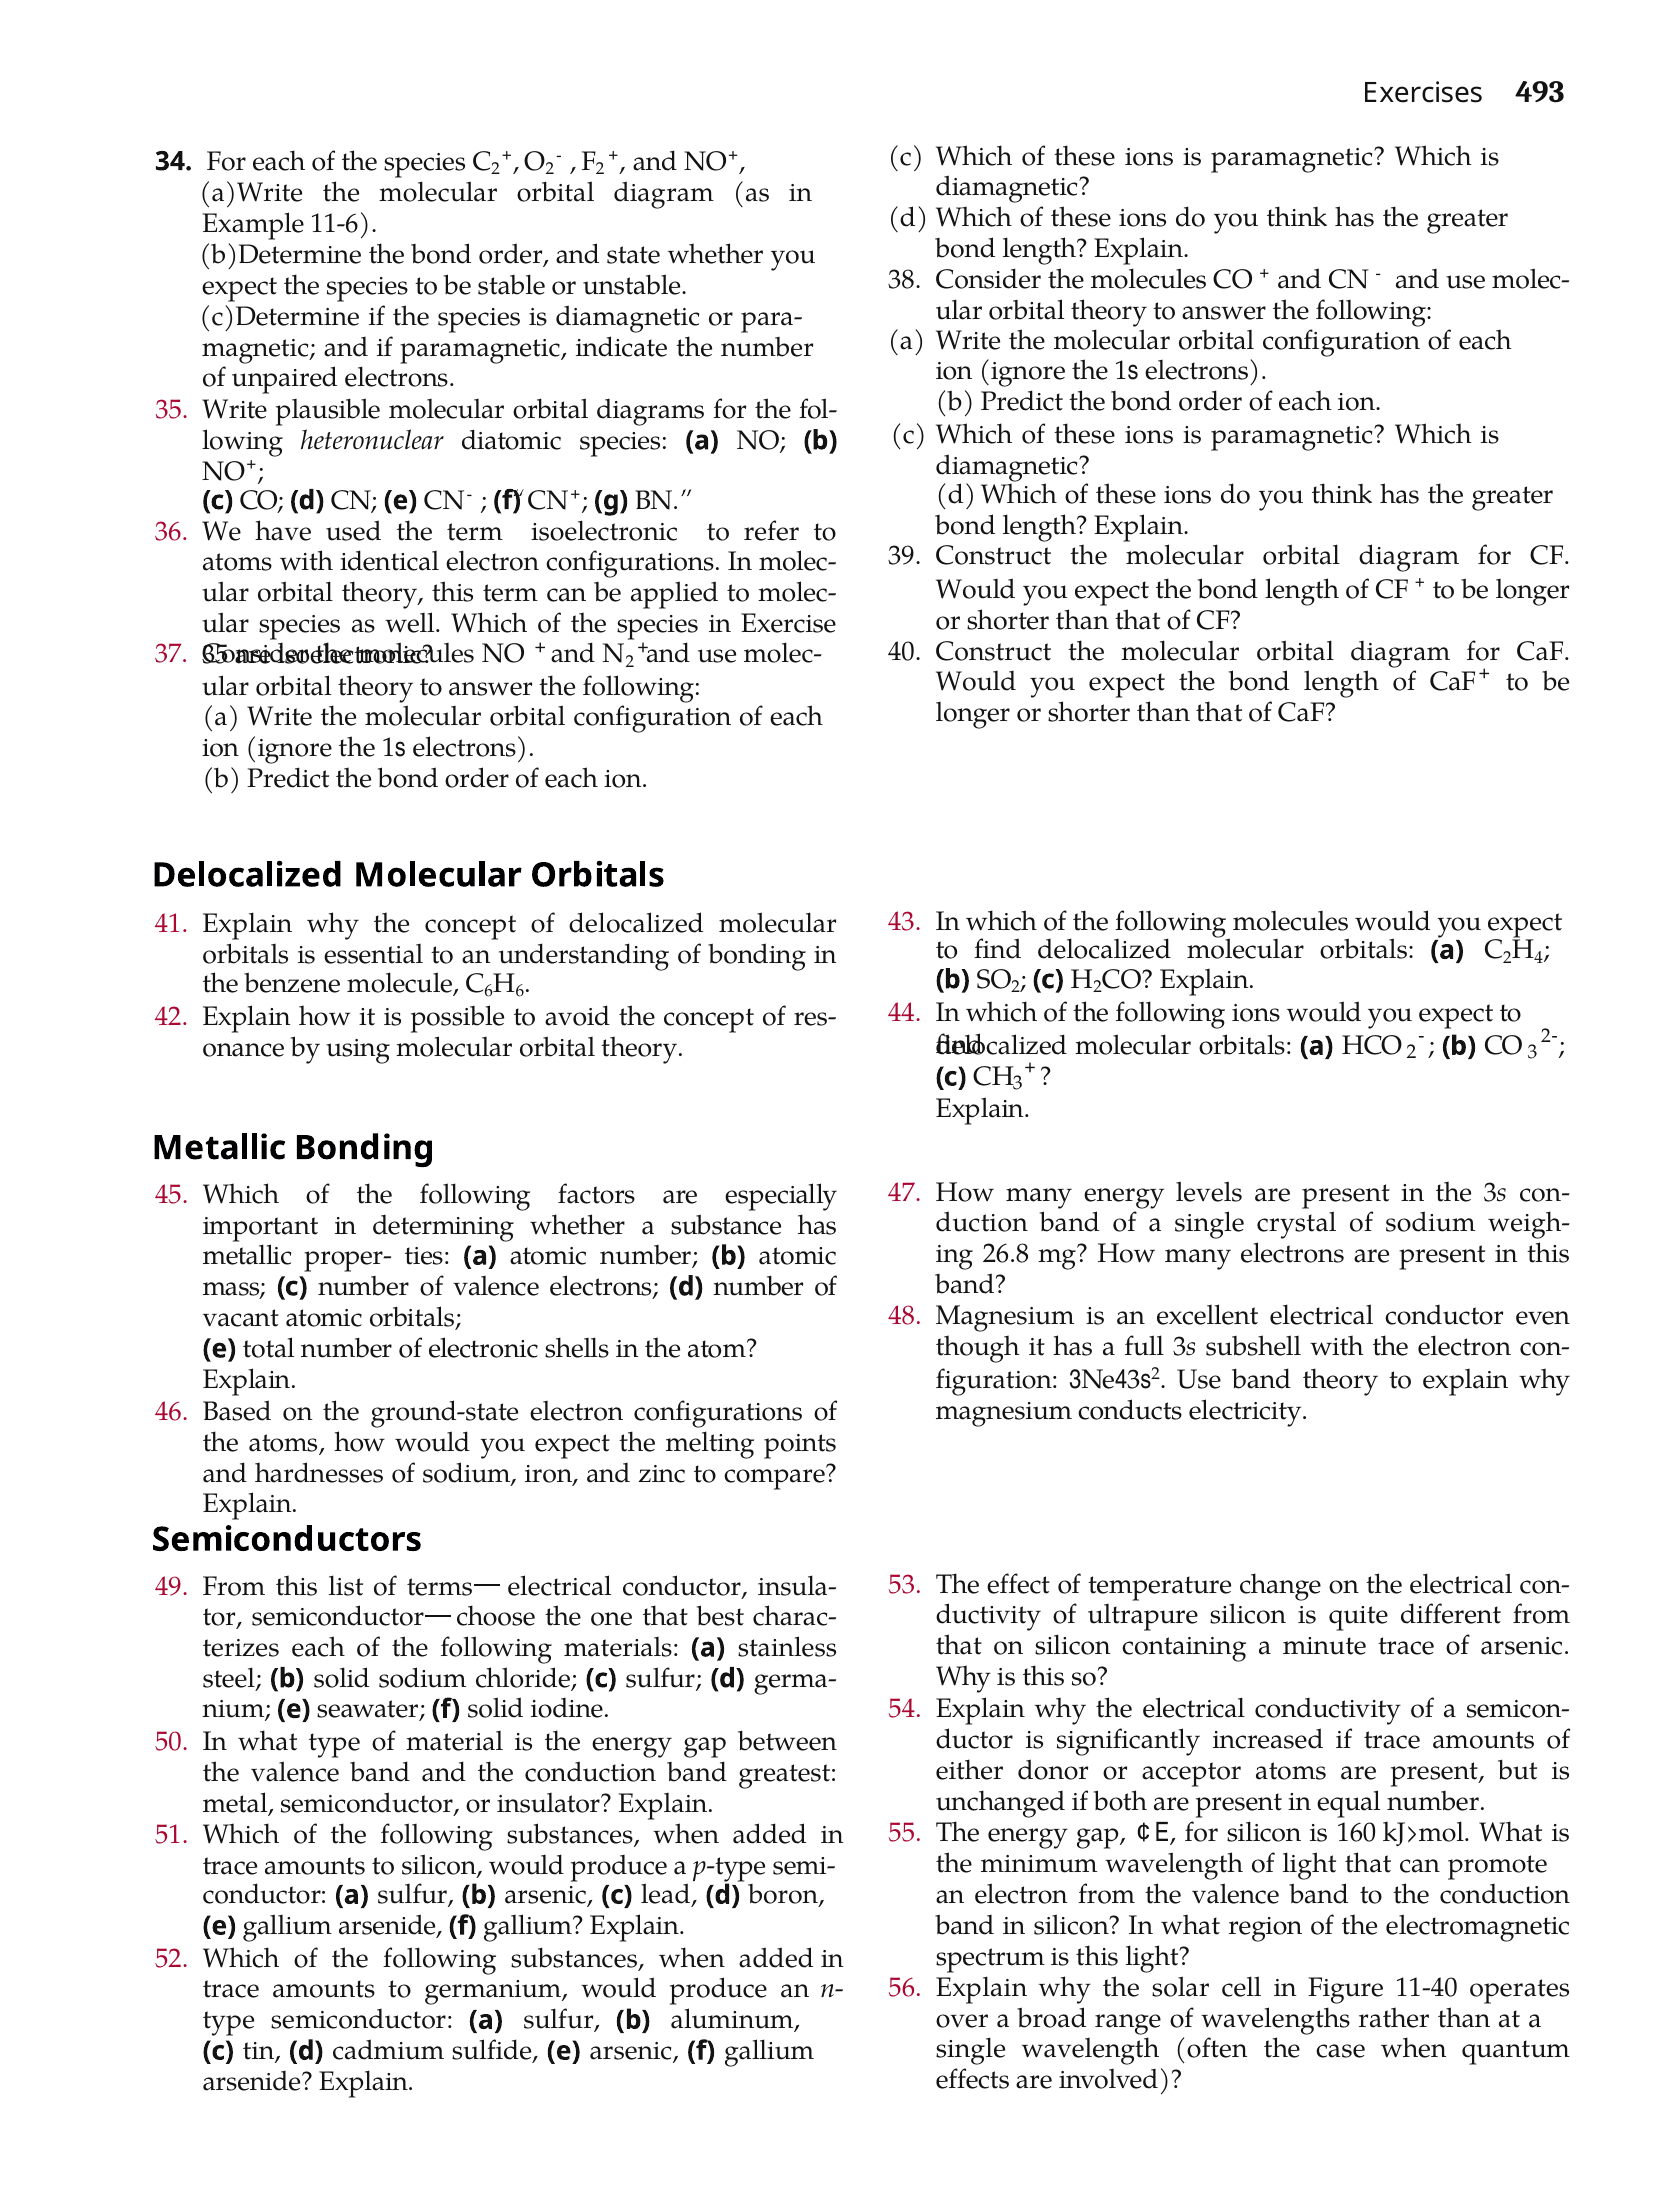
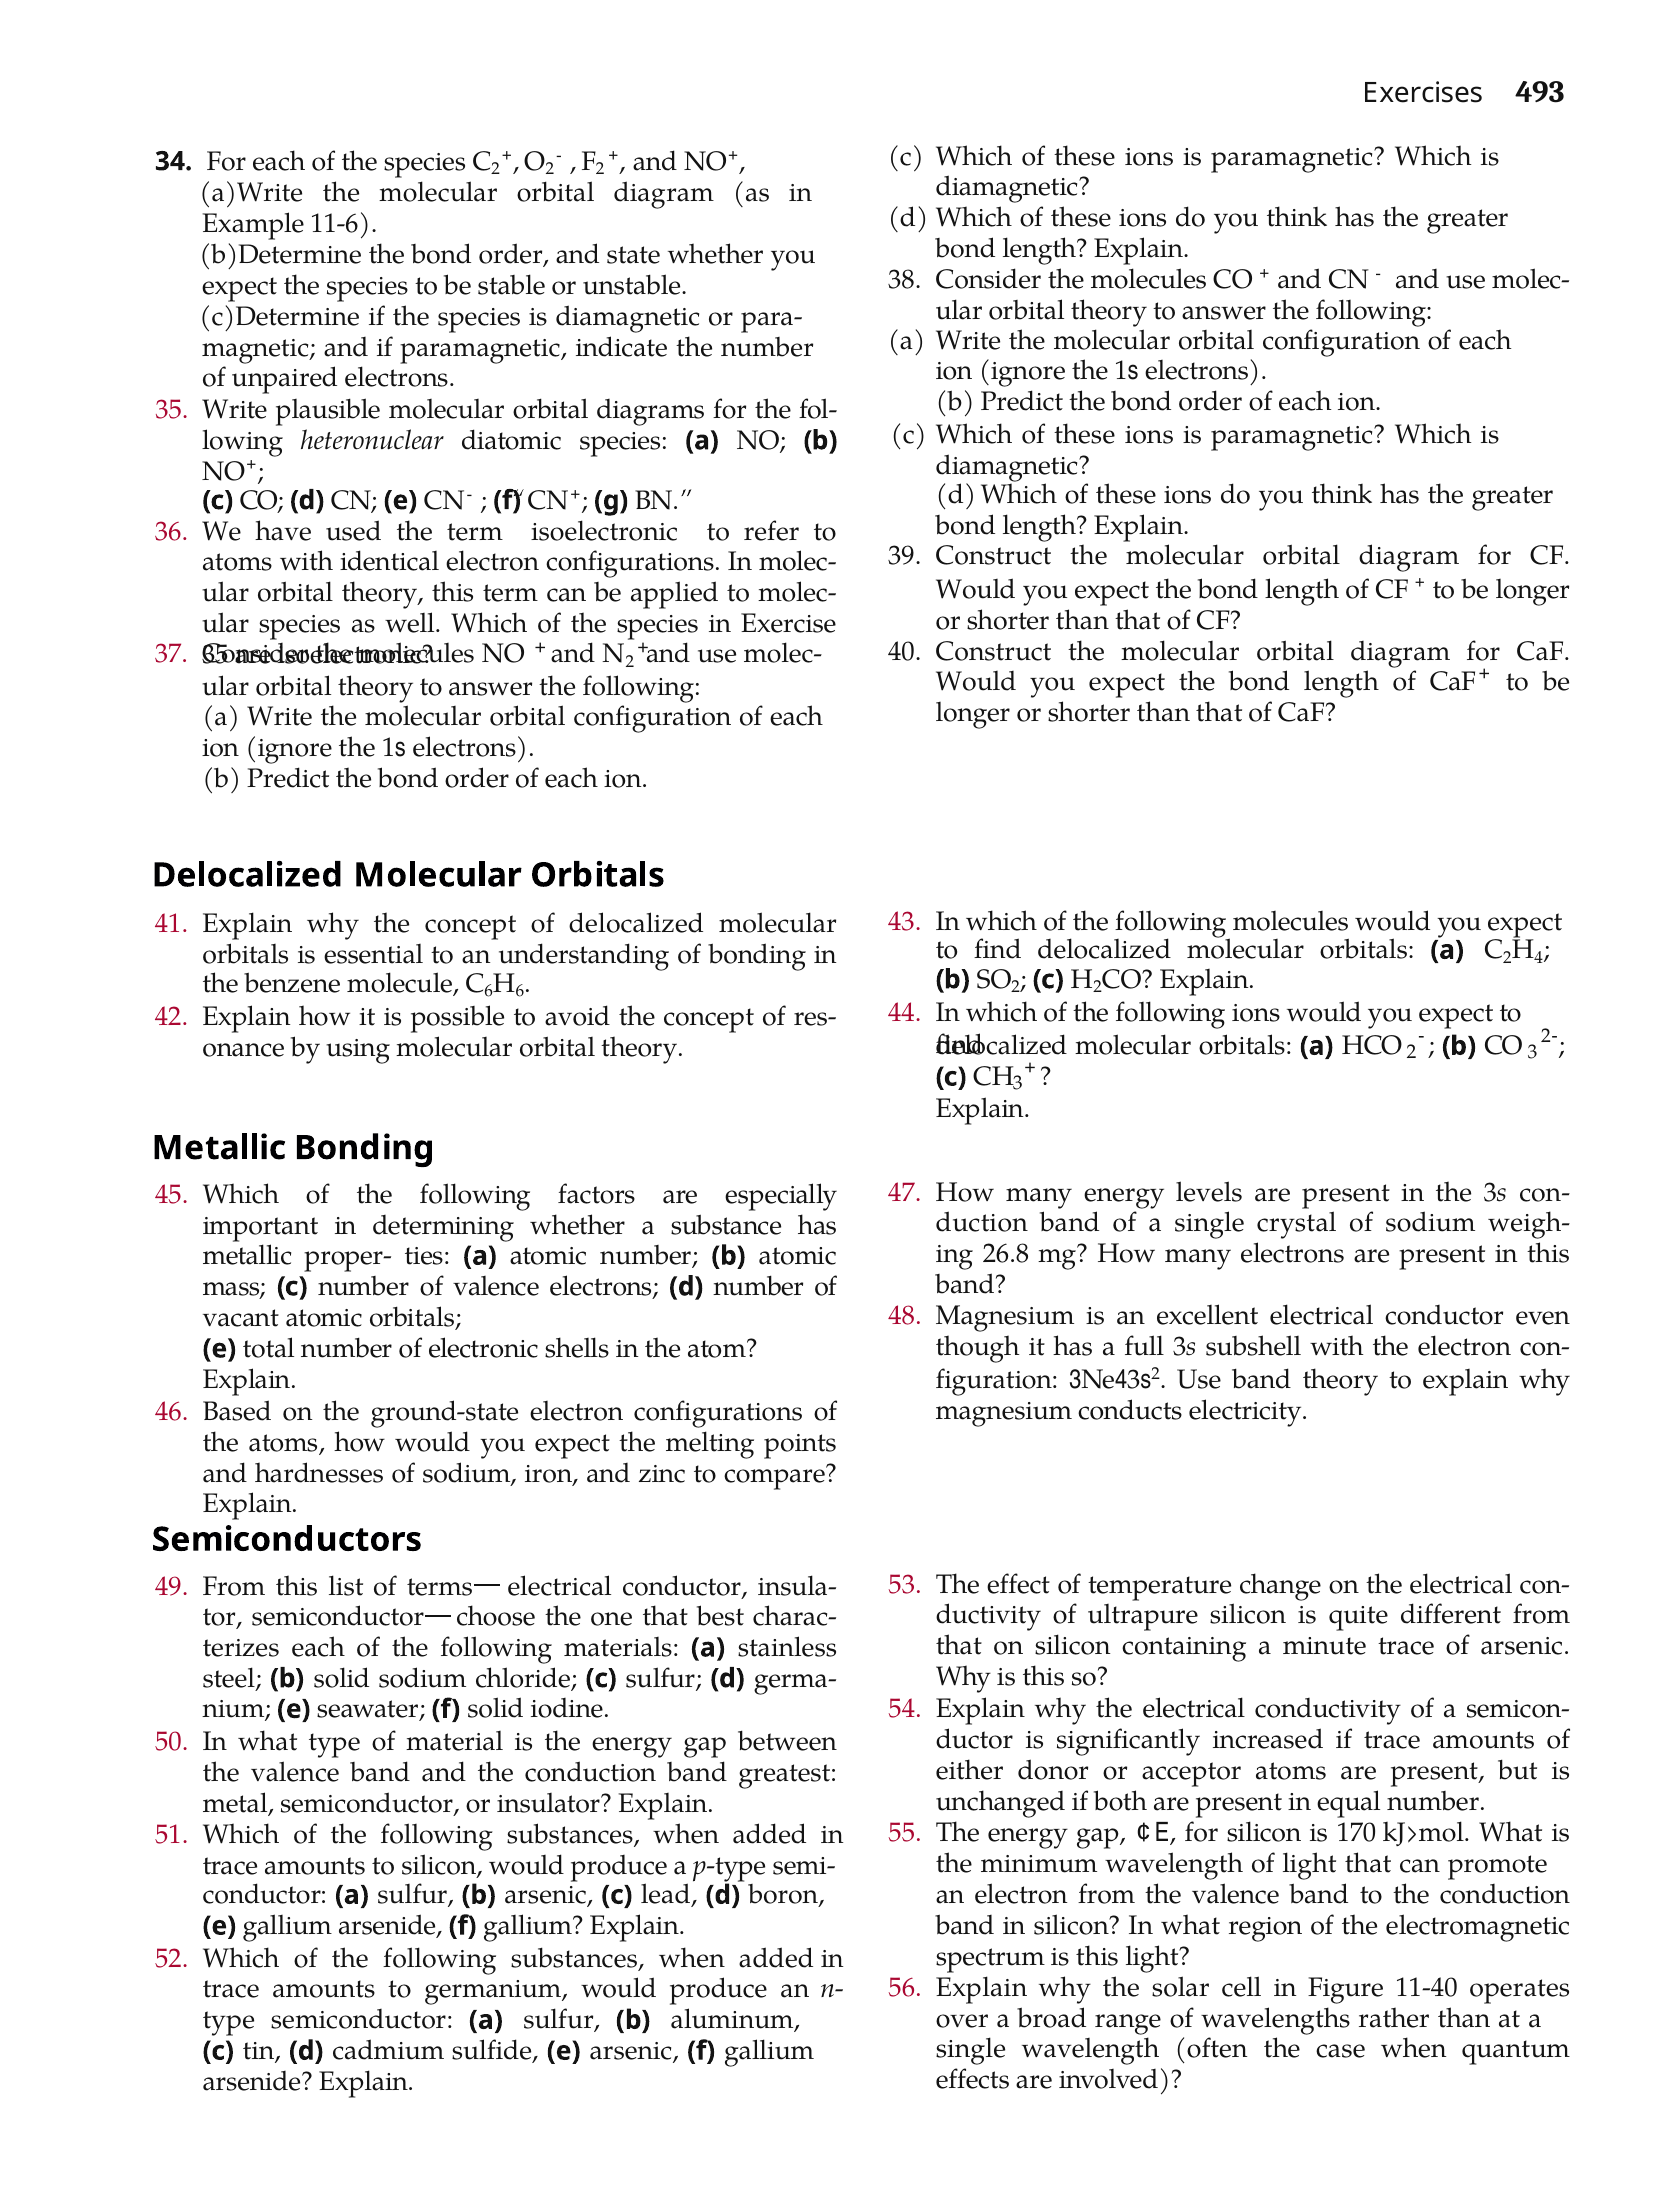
160: 160 -> 170 (1356, 1833)
